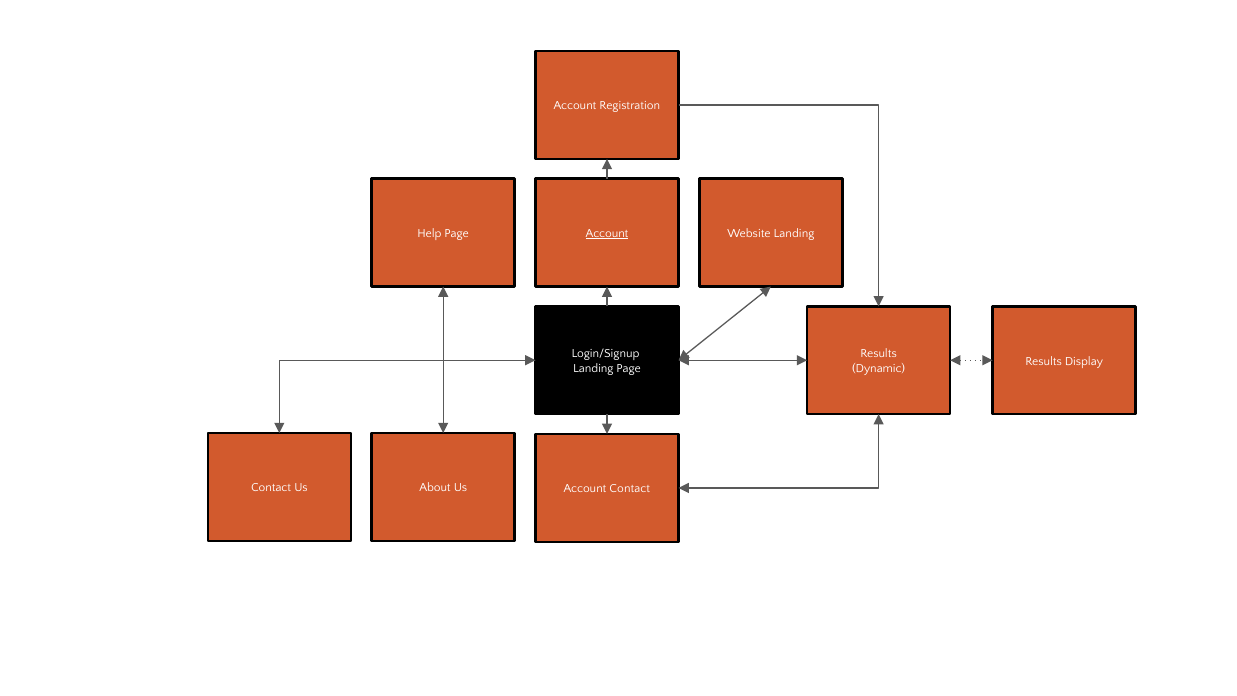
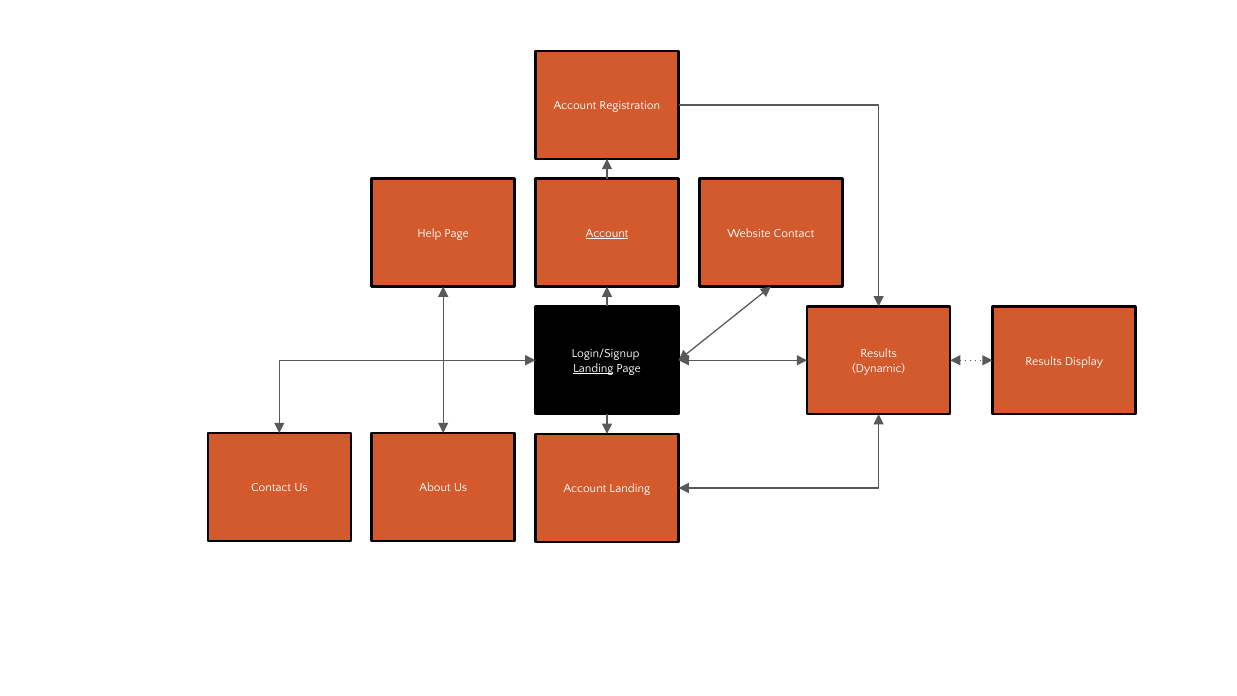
Website Landing: Landing -> Contact (794, 233)
Landing underline: none -> present (593, 368)
Account Contact: Contact -> Landing (630, 489)
